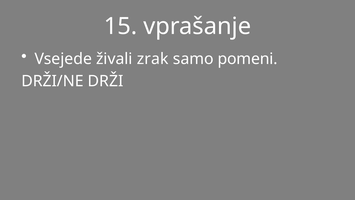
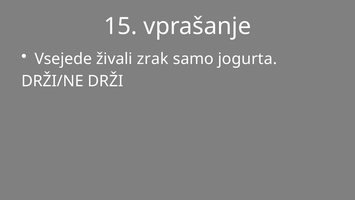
pomeni: pomeni -> jogurta (247, 59)
